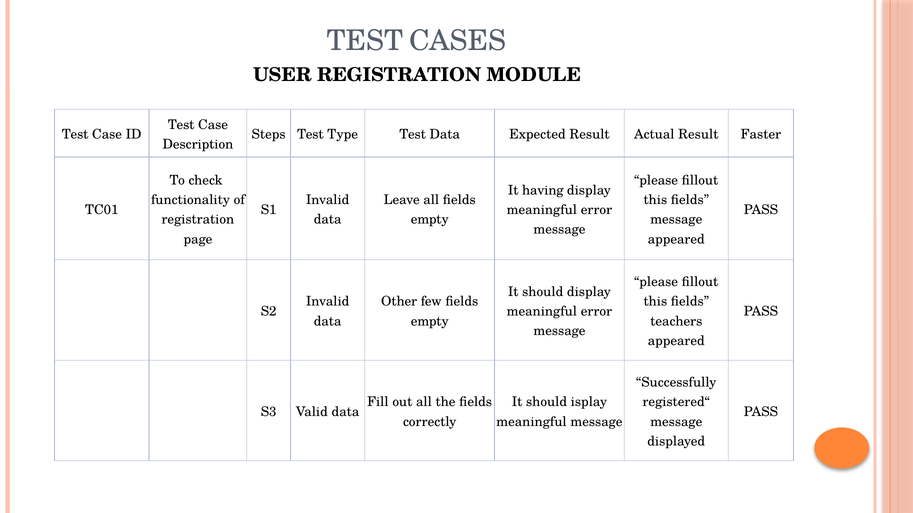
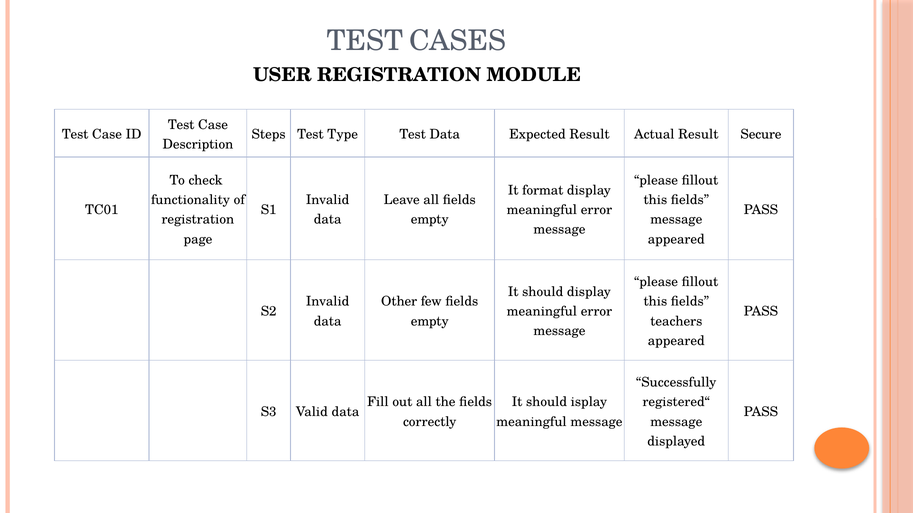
Faster: Faster -> Secure (761, 135)
having: having -> format (543, 190)
